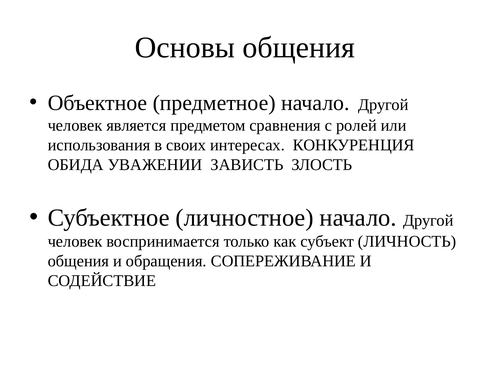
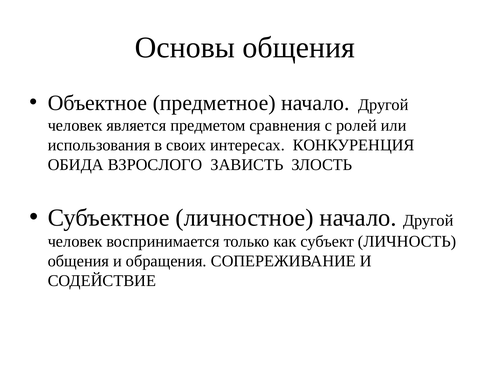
УВАЖЕНИИ: УВАЖЕНИИ -> ВЗРОСЛОГО (155, 164)
